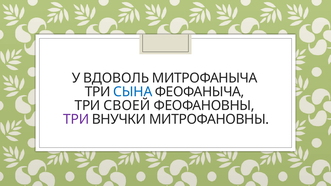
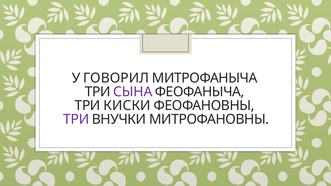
ВДОВОЛЬ: ВДОВОЛЬ -> ГОВОРИЛ (116, 78)
СЫНА colour: blue -> purple (133, 92)
СВОЕЙ: СВОЕЙ -> КИСКИ (127, 106)
